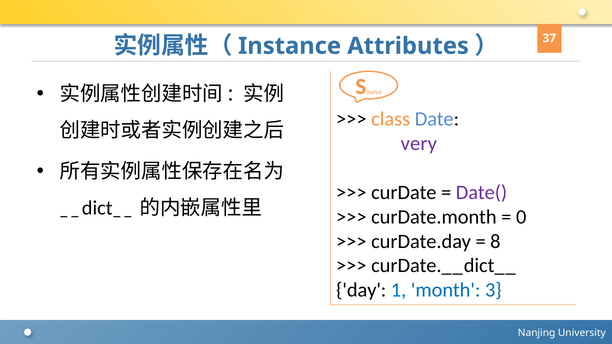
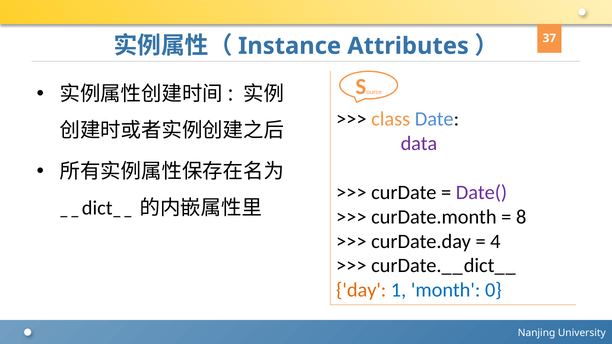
very: very -> data (419, 144)
0: 0 -> 8 (521, 217)
8: 8 -> 4 (495, 241)
day colour: black -> orange (361, 290)
3: 3 -> 0 (493, 290)
